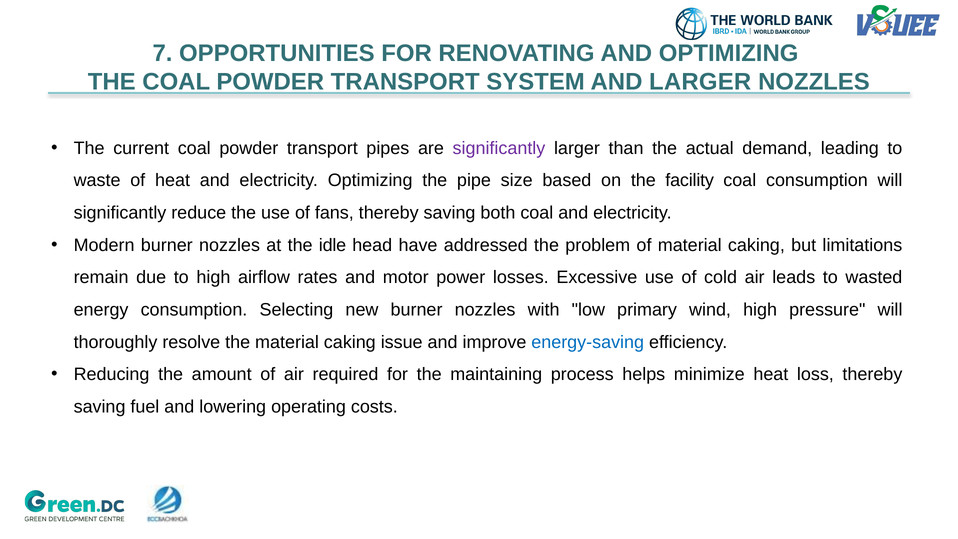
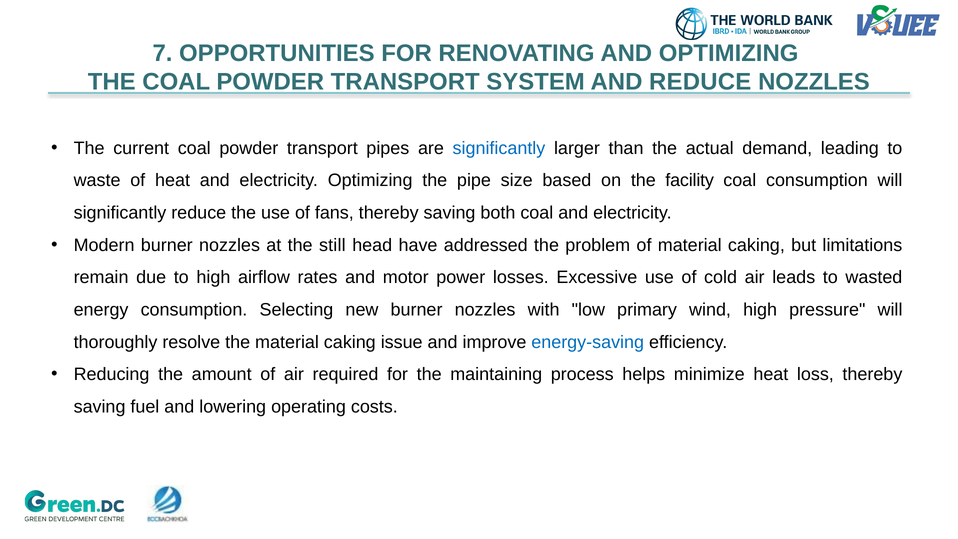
AND LARGER: LARGER -> REDUCE (700, 82)
significantly colour: purple -> blue (499, 148)
idle: idle -> still (332, 245)
